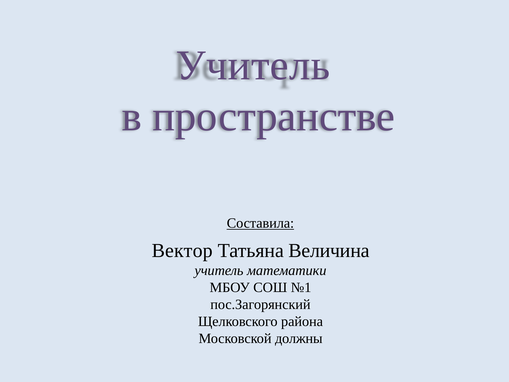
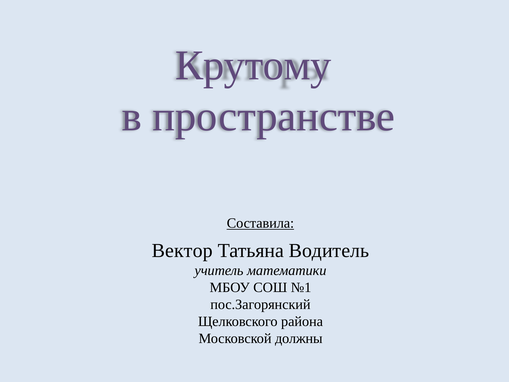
Учитель: Учитель -> Крутому (253, 65)
Величина: Величина -> Водитель (329, 250)
